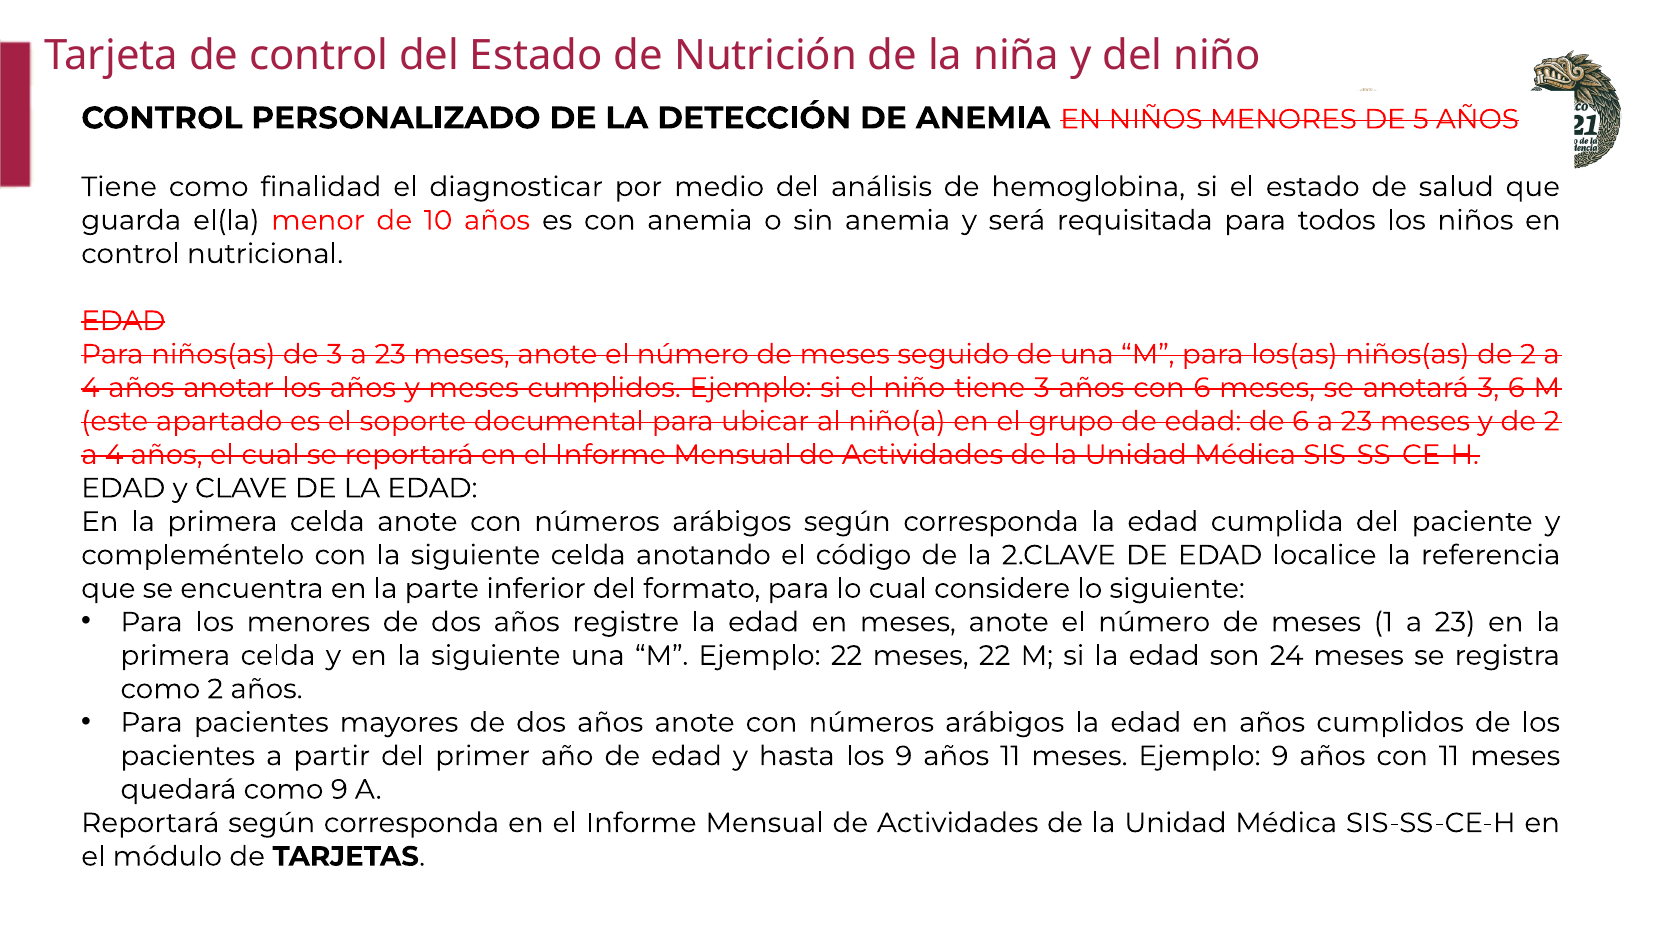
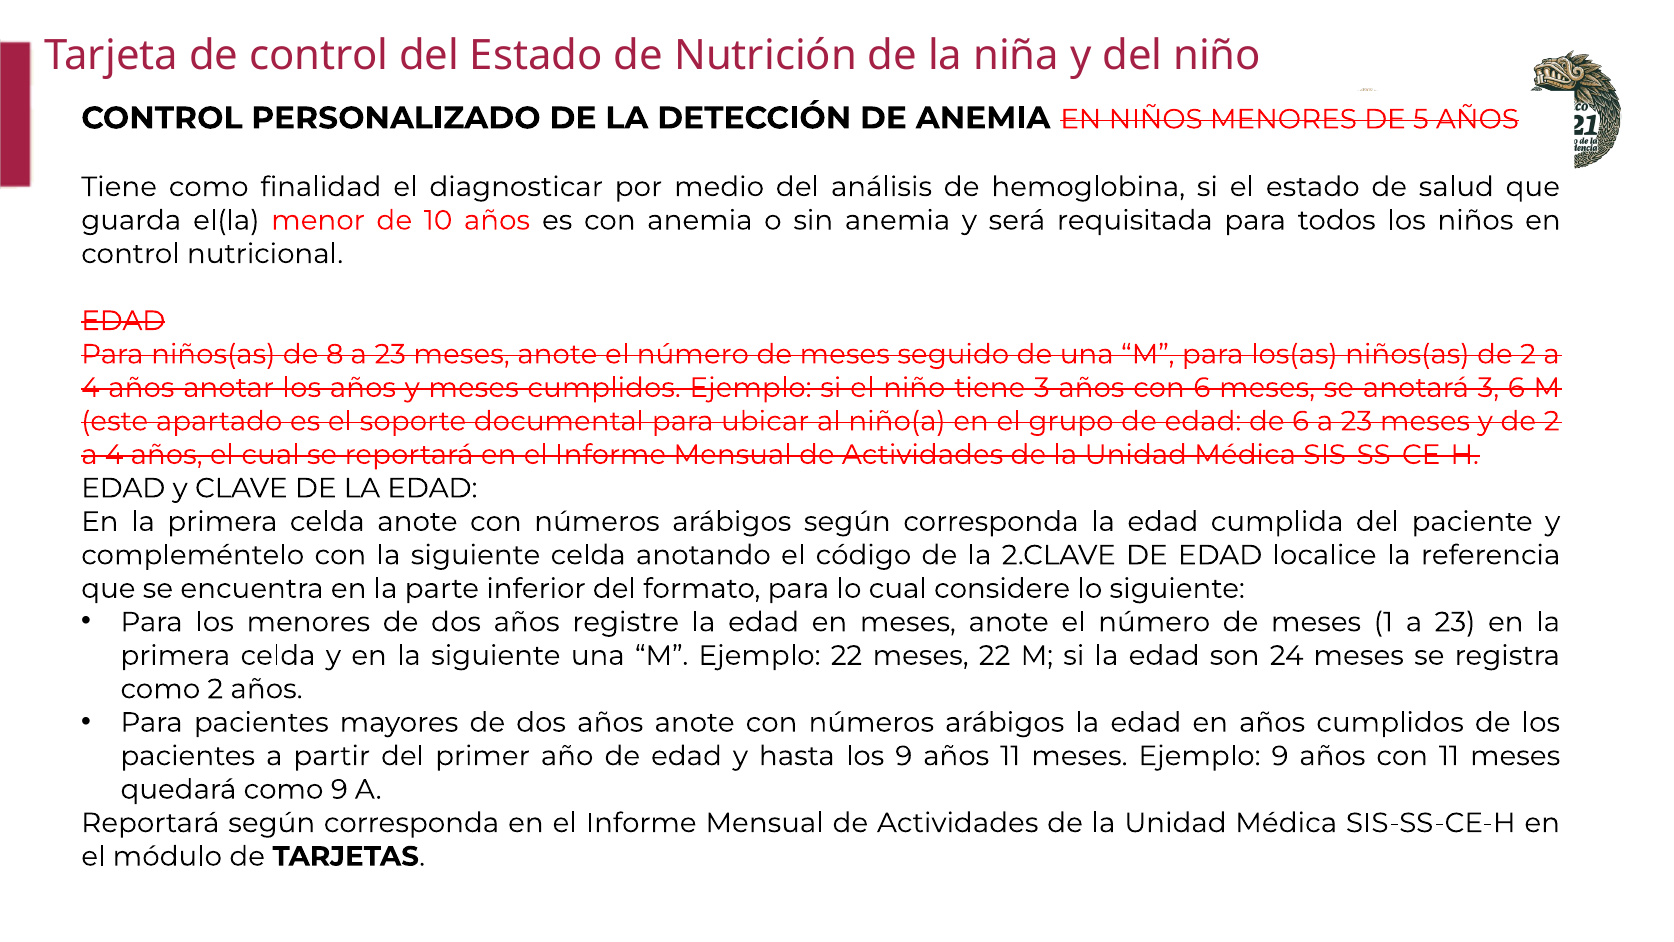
de 3: 3 -> 8 (335, 354)
